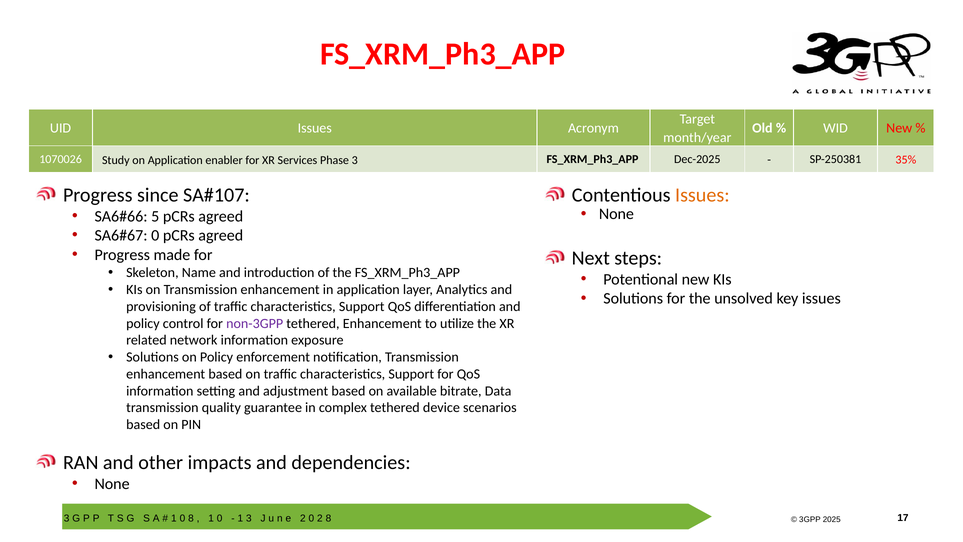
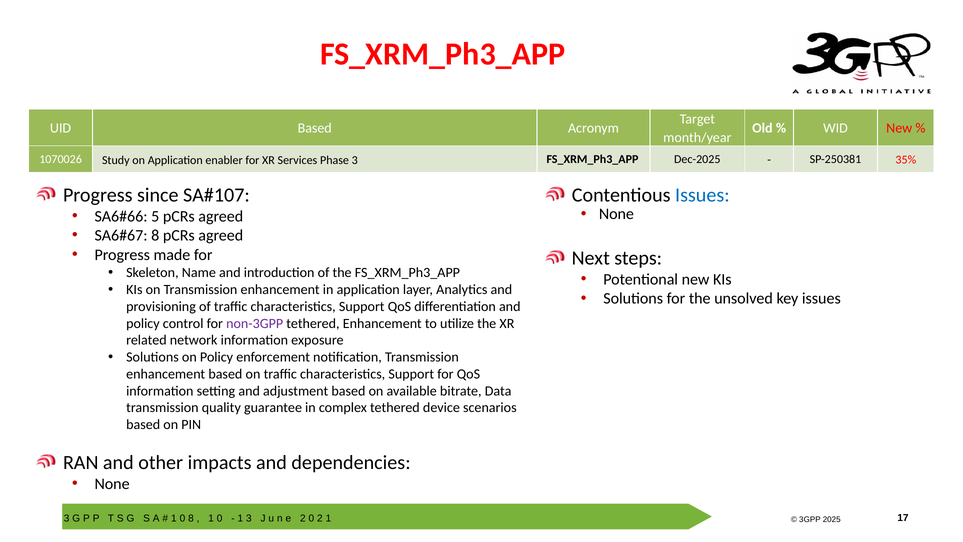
UID Issues: Issues -> Based (315, 128)
Issues colour: orange -> blue (702, 195)
0: 0 -> 8 (155, 235)
8: 8 -> 1 (328, 518)
